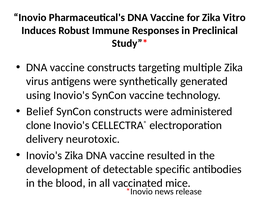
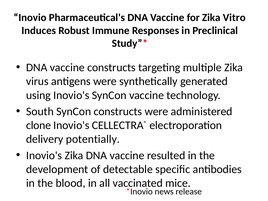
Belief: Belief -> South (40, 111)
neurotoxic: neurotoxic -> potentially (93, 139)
